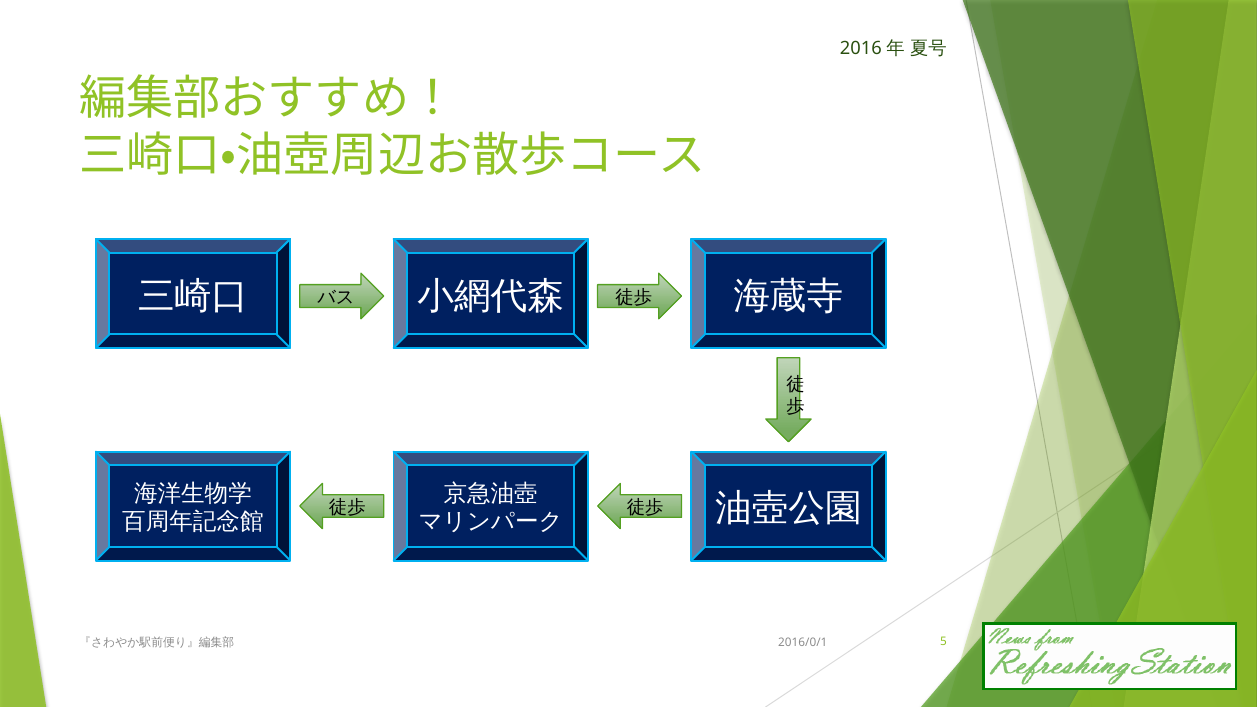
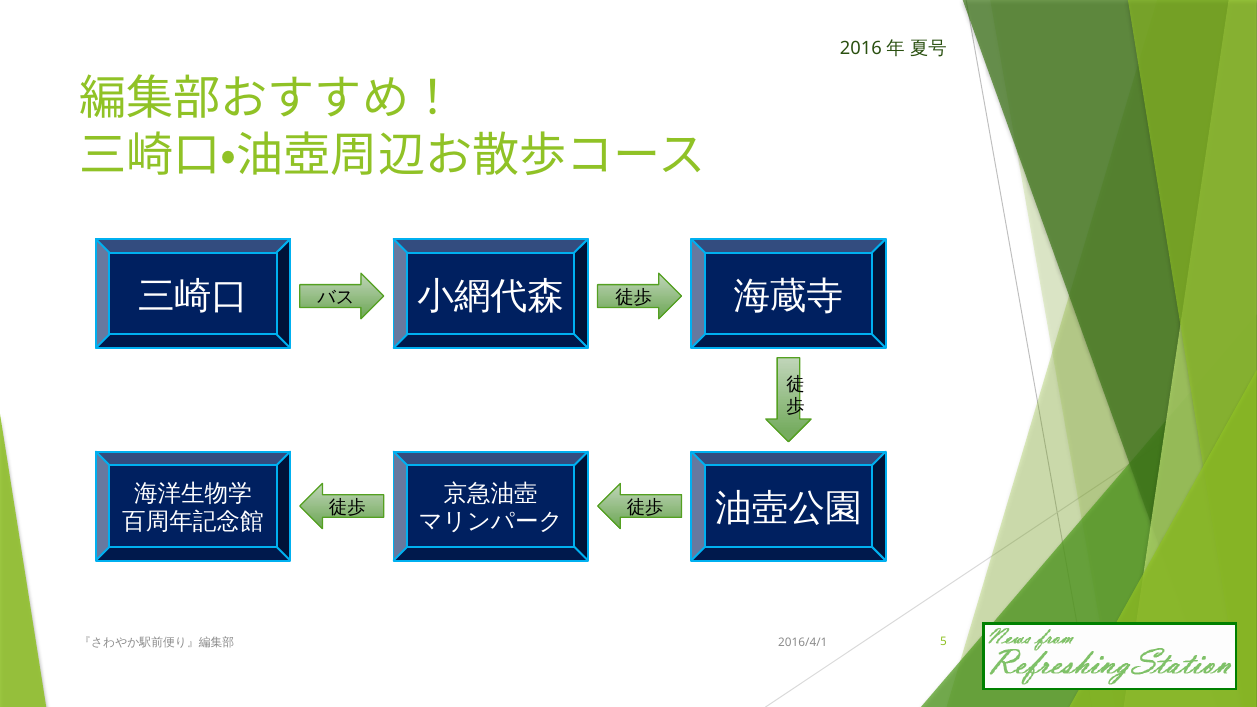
2016/0/1: 2016/0/1 -> 2016/4/1 (803, 642)
